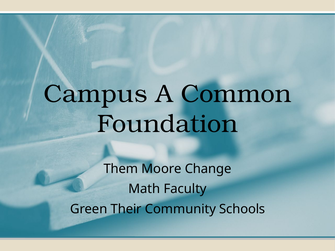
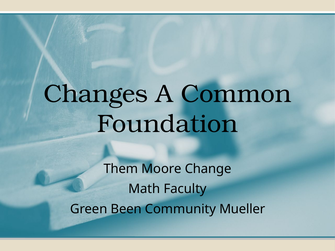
Campus: Campus -> Changes (96, 94)
Their: Their -> Been (126, 209)
Schools: Schools -> Mueller (242, 209)
